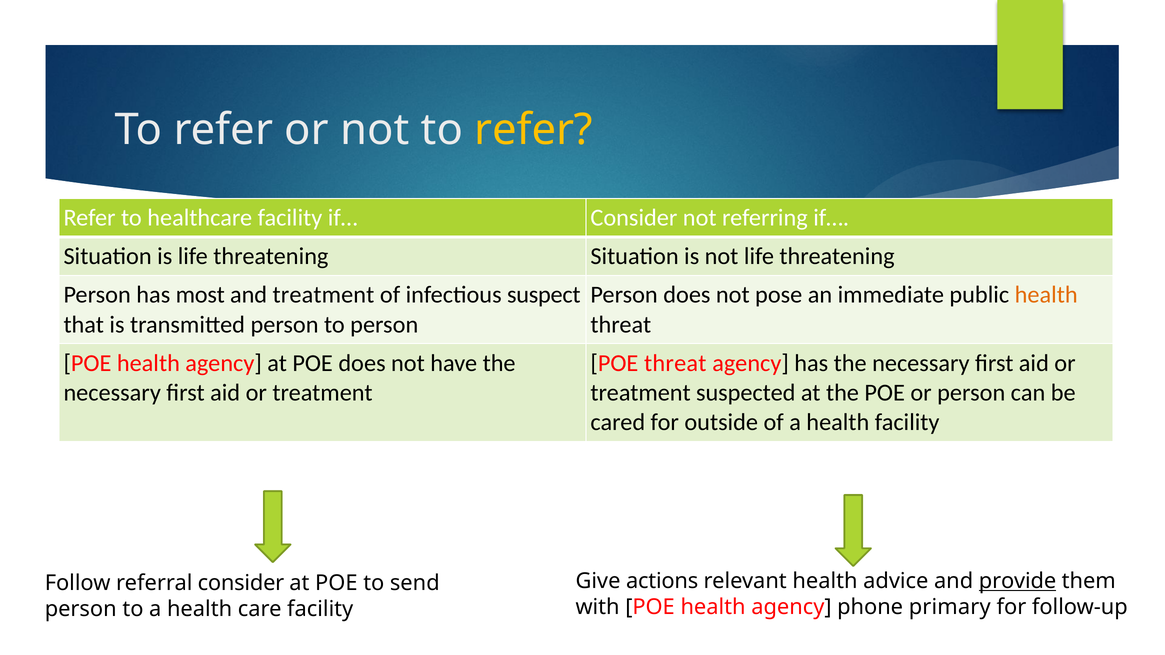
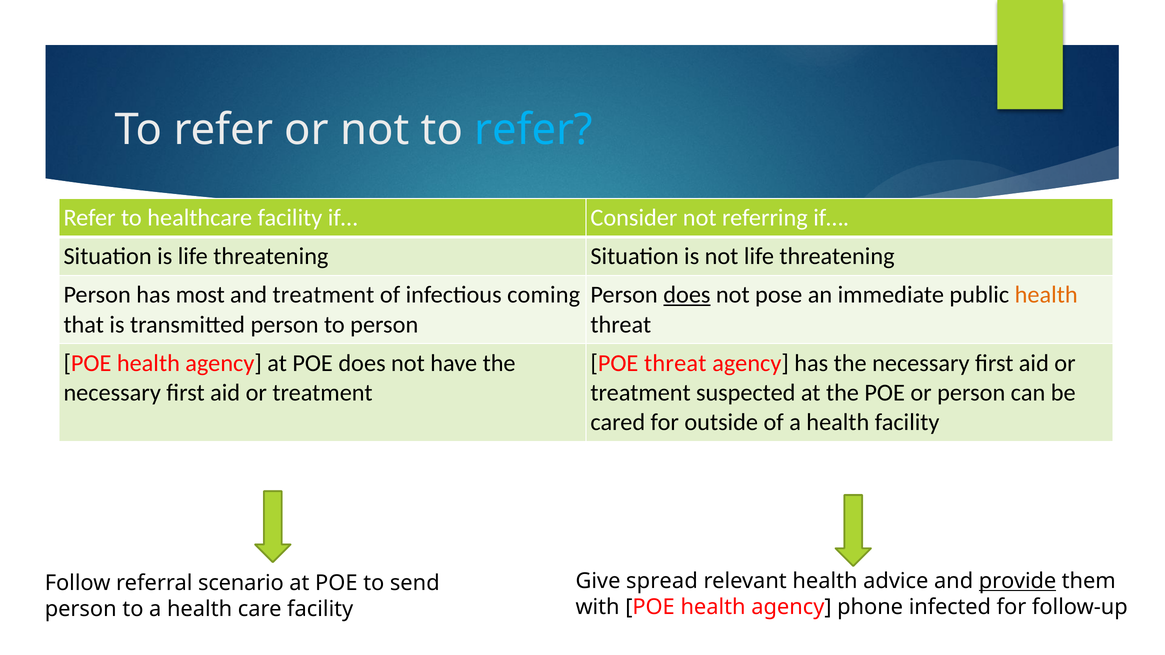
refer colour: yellow -> light blue (534, 130)
suspect: suspect -> coming (544, 295)
does underline: none -> present (687, 295)
actions: actions -> spread (662, 581)
referral consider: consider -> scenario (241, 583)
primary: primary -> infected (950, 608)
